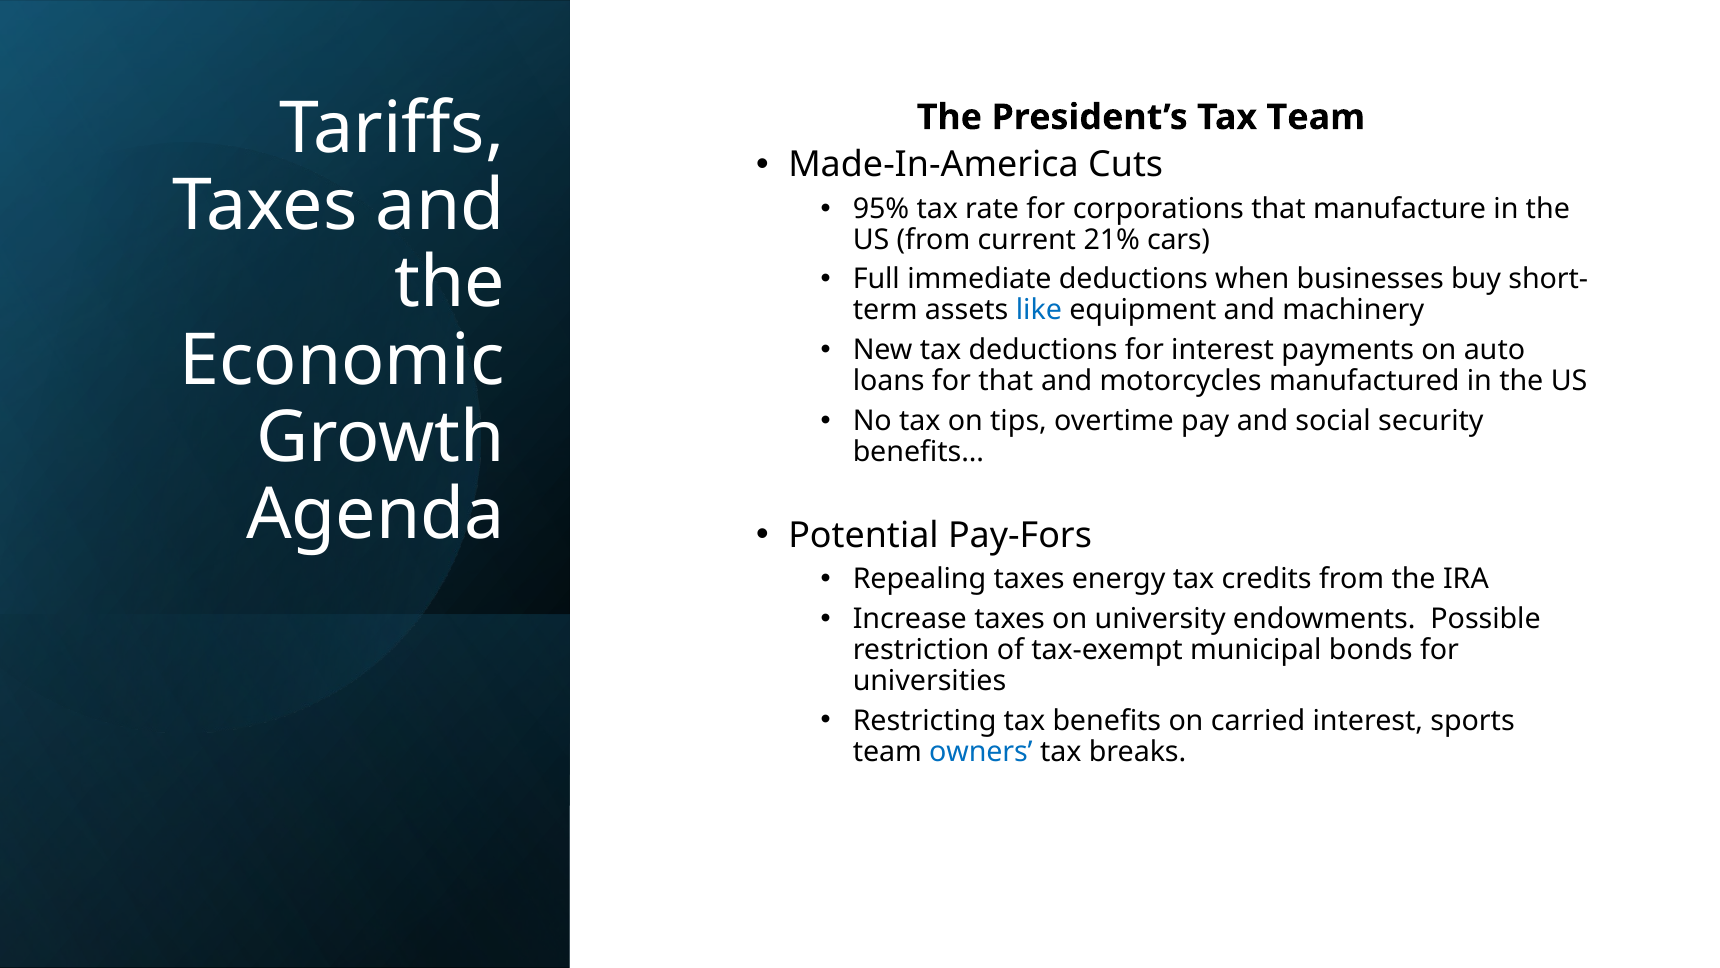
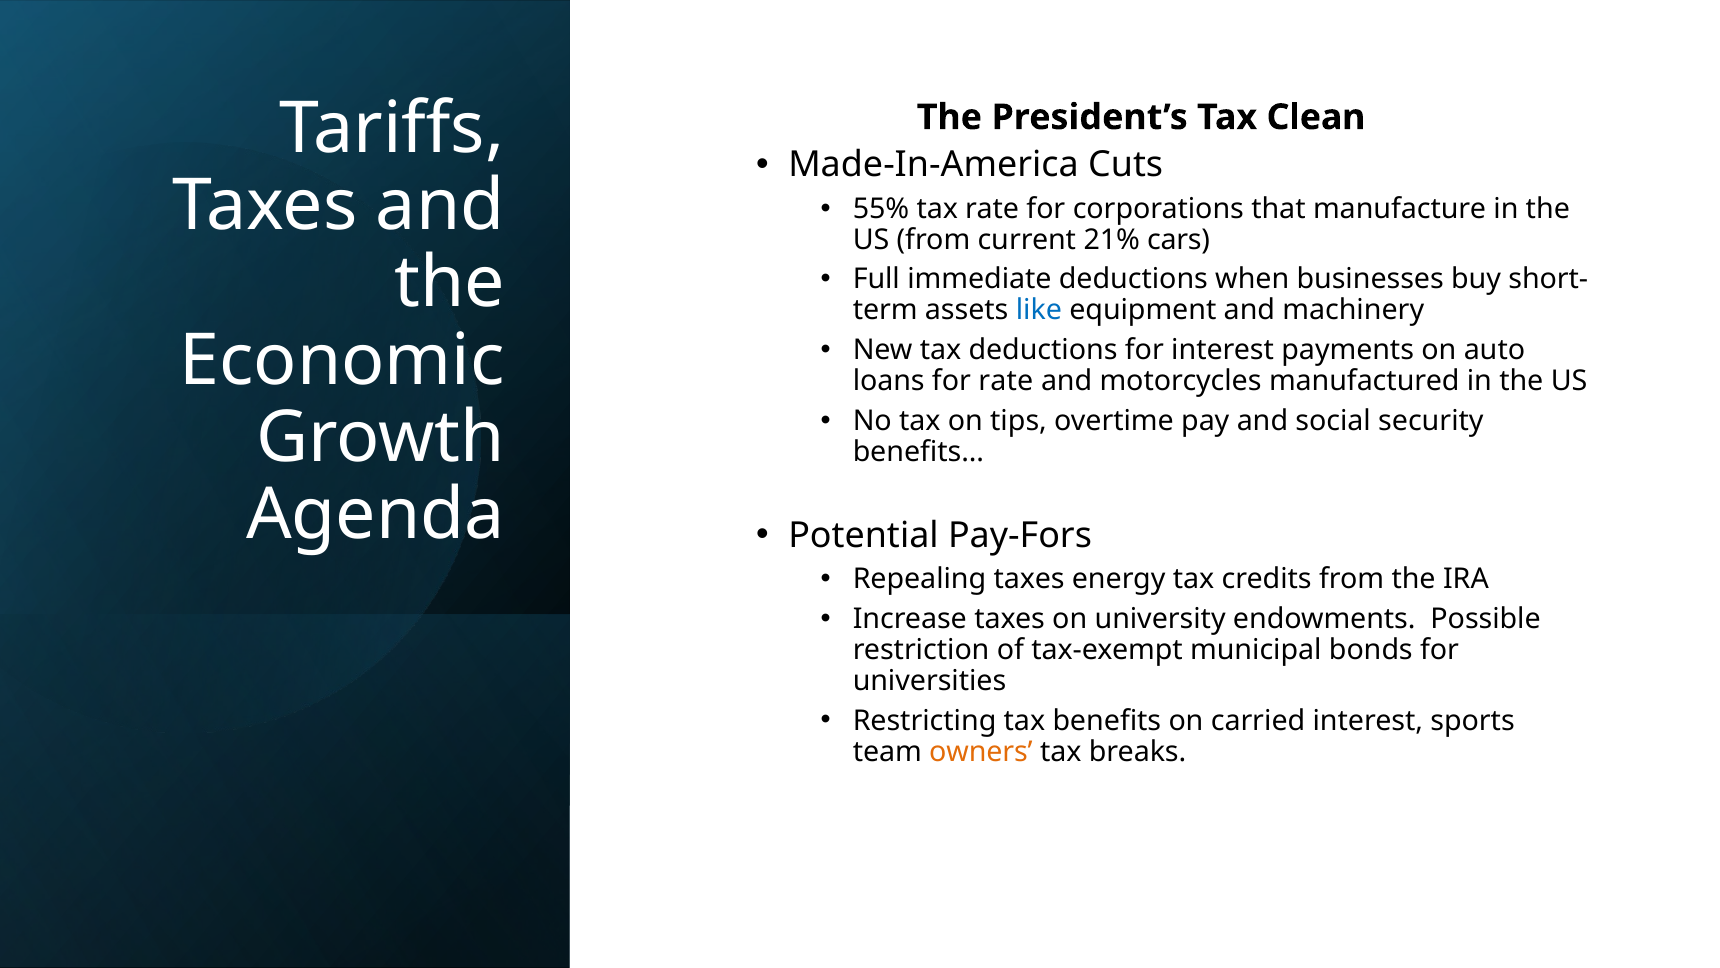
Tax Team: Team -> Clean (1316, 117)
95%: 95% -> 55% (881, 209)
for that: that -> rate (1006, 381)
owners colour: blue -> orange (981, 751)
